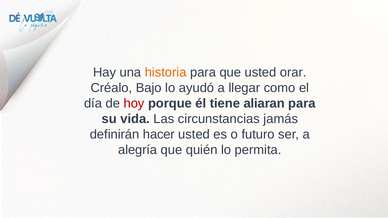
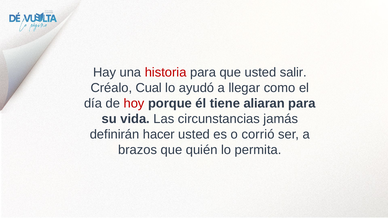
historia colour: orange -> red (166, 72)
orar: orar -> salir (293, 72)
Bajo: Bajo -> Cual (149, 88)
futuro: futuro -> corrió (258, 135)
alegría: alegría -> brazos (138, 150)
